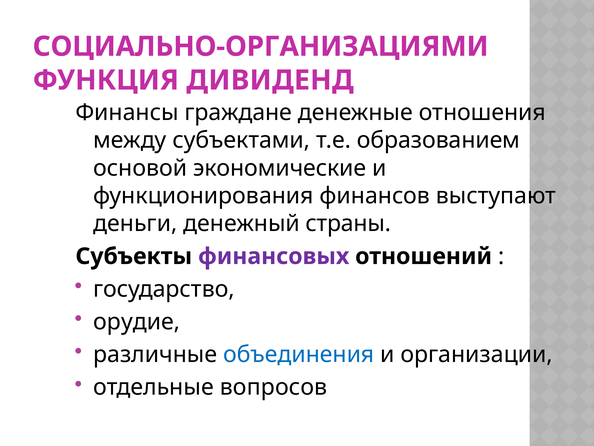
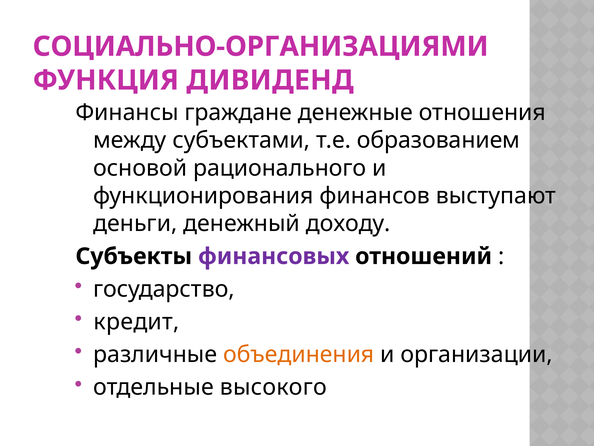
экономические: экономические -> рационального (280, 168)
страны: страны -> доходу (348, 223)
орудие: орудие -> кредит (137, 321)
объединения colour: blue -> orange (299, 354)
вопросов: вопросов -> высокого (273, 387)
